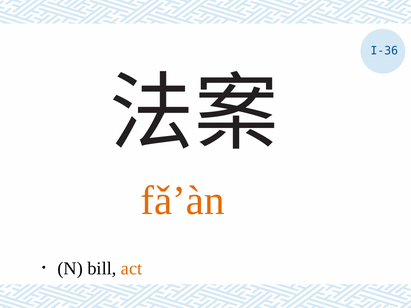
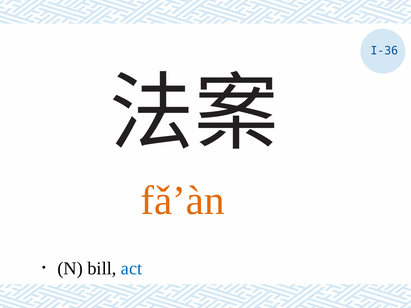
act colour: orange -> blue (132, 269)
